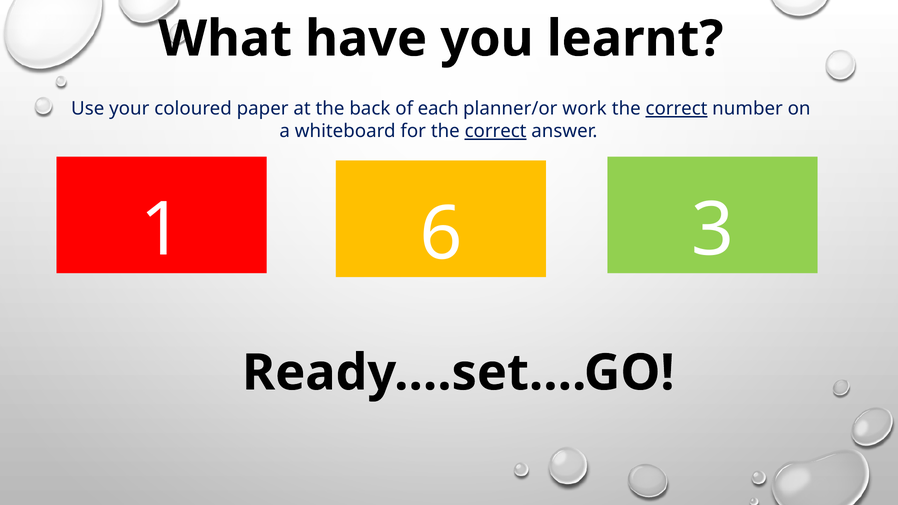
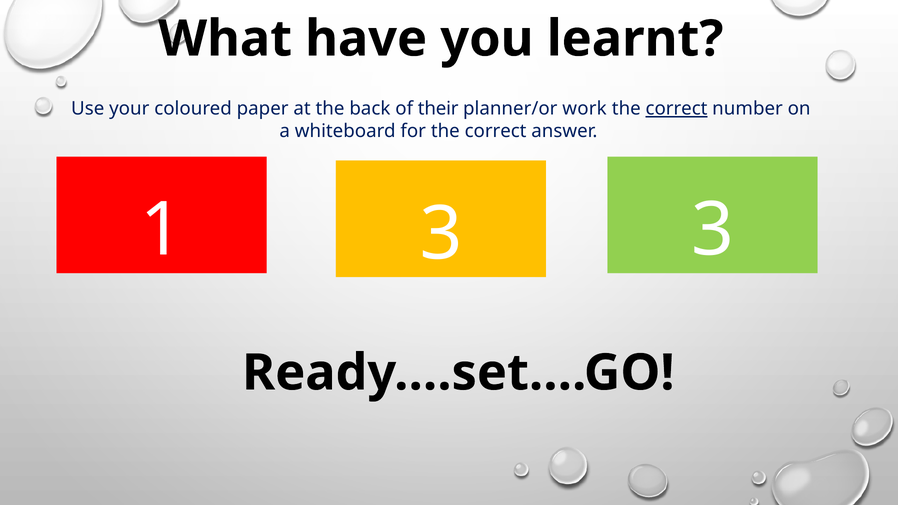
each: each -> their (438, 109)
correct underline: present -> none (496, 131)
1 6: 6 -> 3 (441, 234)
